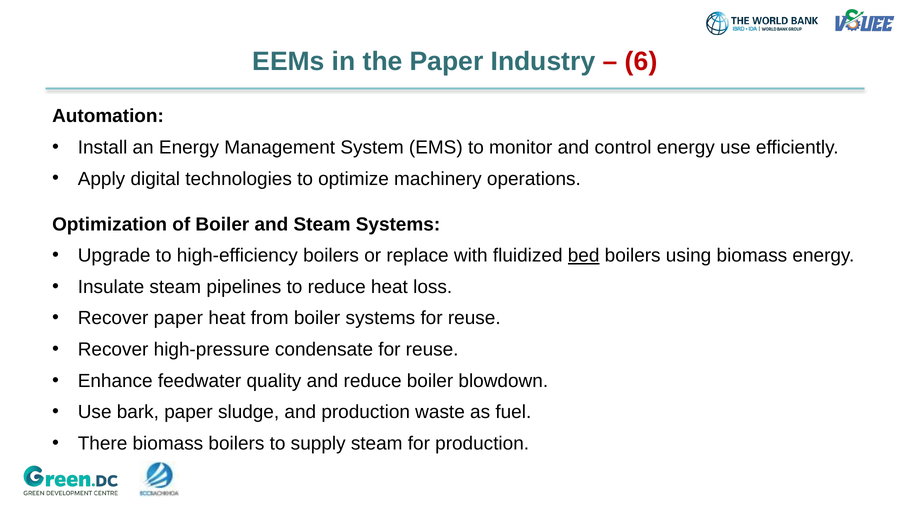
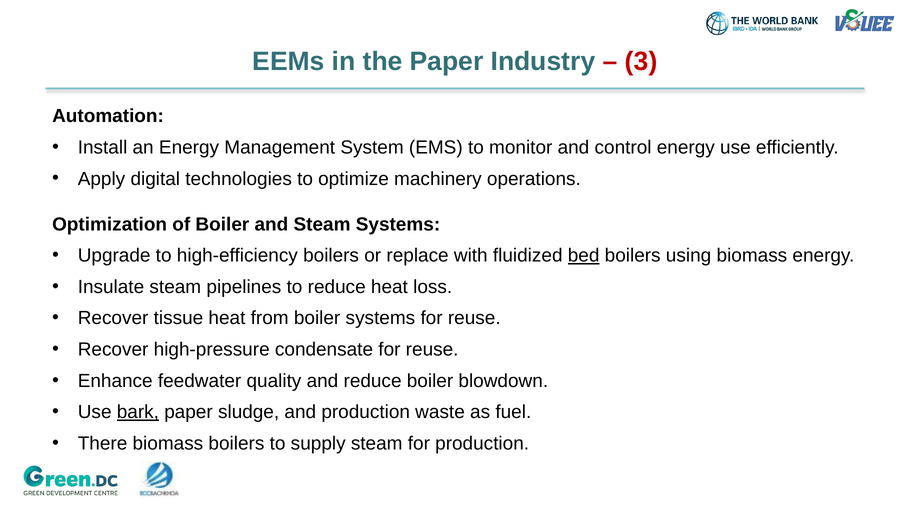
6: 6 -> 3 (641, 61)
Recover paper: paper -> tissue (178, 318)
bark underline: none -> present (138, 412)
